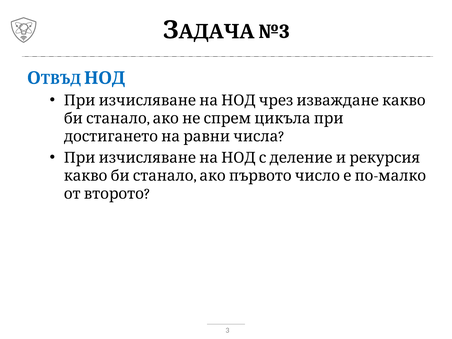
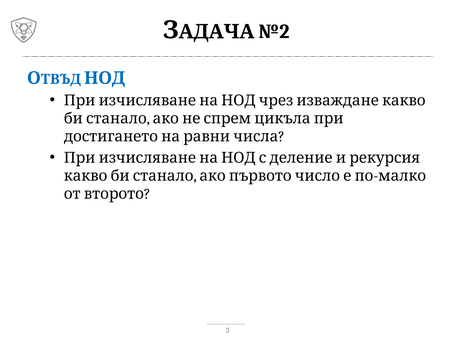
№3: №3 -> №2 (274, 32)
